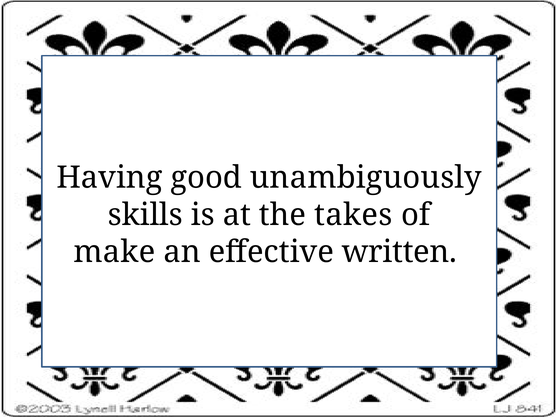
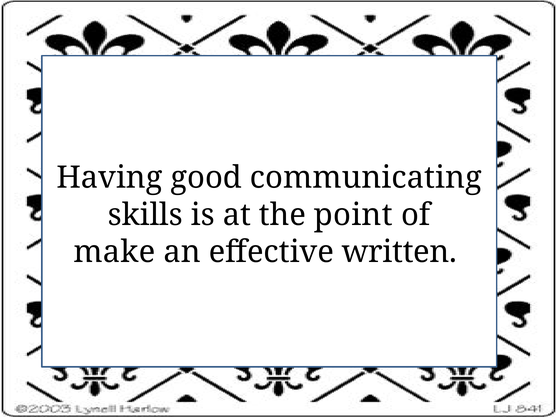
unambiguously: unambiguously -> communicating (366, 178)
takes: takes -> point (353, 215)
